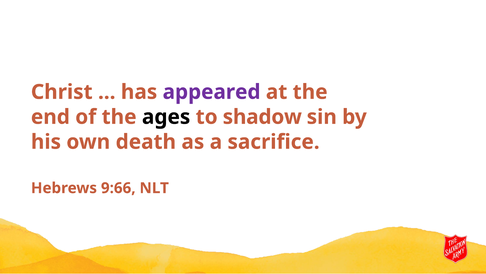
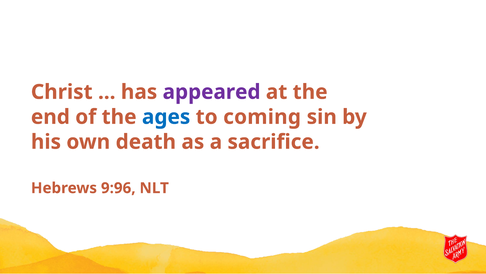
ages colour: black -> blue (166, 117)
shadow: shadow -> coming (262, 117)
9:66: 9:66 -> 9:96 (118, 188)
